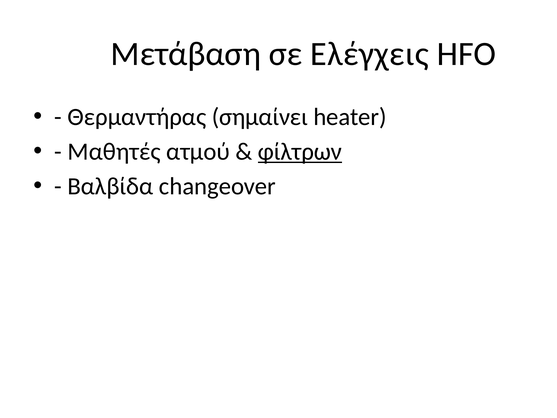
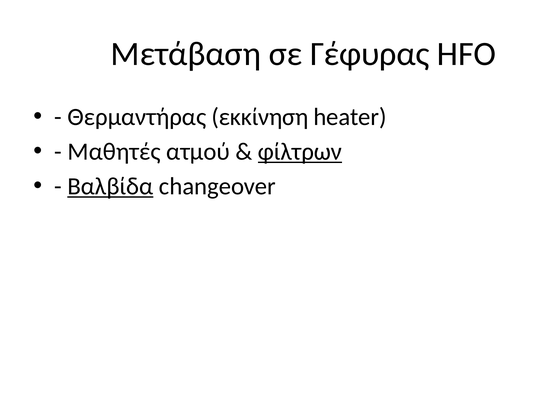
Ελέγχεις: Ελέγχεις -> Γέφυρας (370, 54)
σημαίνει: σημαίνει -> εκκίνηση (260, 117)
Βαλβίδα underline: none -> present (110, 186)
